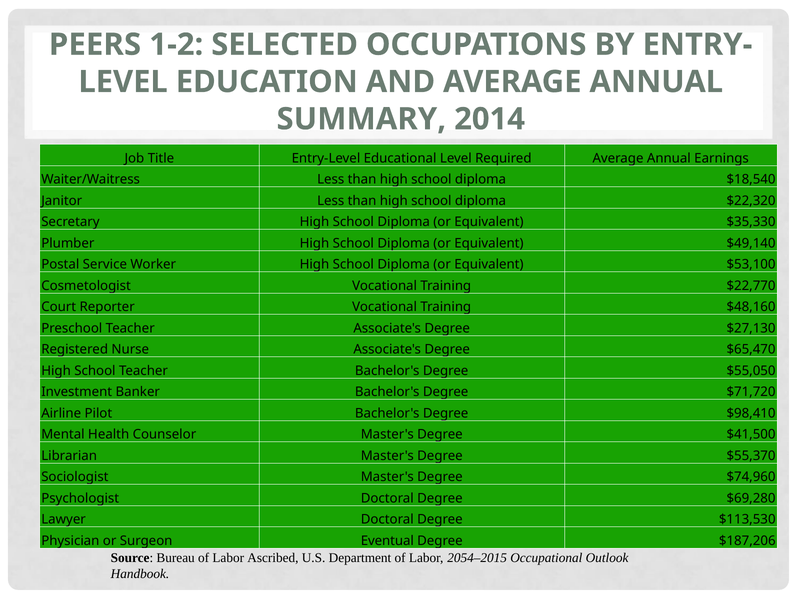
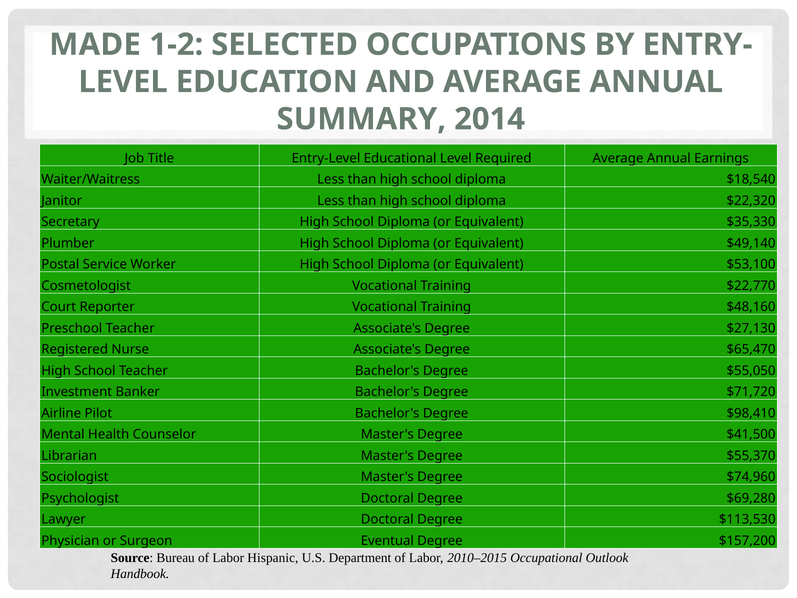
PEERS: PEERS -> MADE (95, 45)
$187,206: $187,206 -> $157,200 (747, 541)
Ascribed: Ascribed -> Hispanic (273, 558)
2054–2015: 2054–2015 -> 2010–2015 (477, 558)
